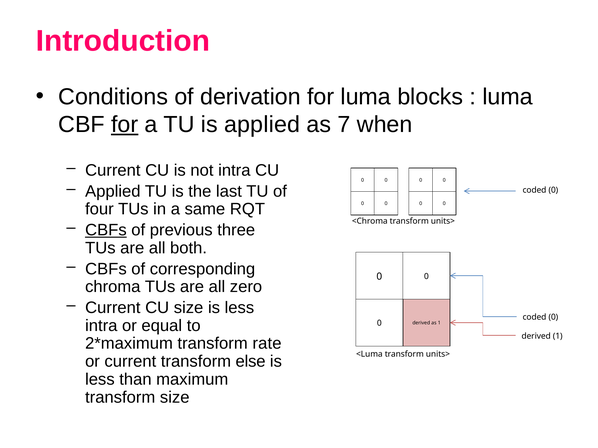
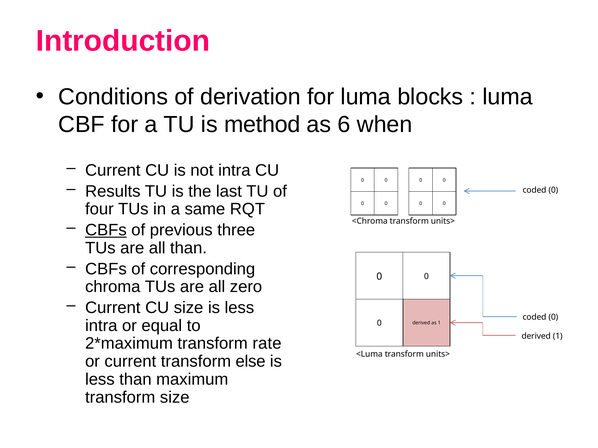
for underline: present -> none (125, 125)
is applied: applied -> method (262, 125)
7: 7 -> 6 (344, 125)
Applied: Applied -> Results (113, 191)
all both: both -> than (189, 248)
